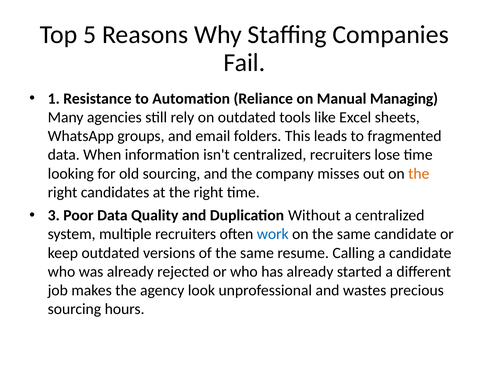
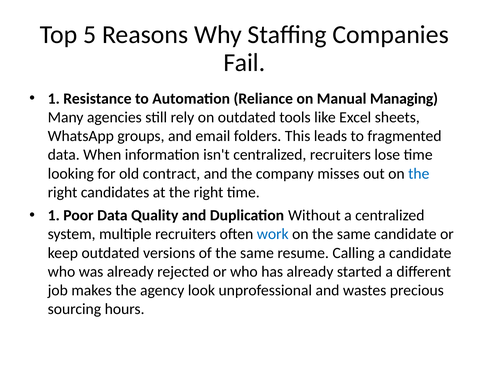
old sourcing: sourcing -> contract (171, 173)
the colour: orange -> blue (419, 173)
3: 3 -> 1 (54, 215)
